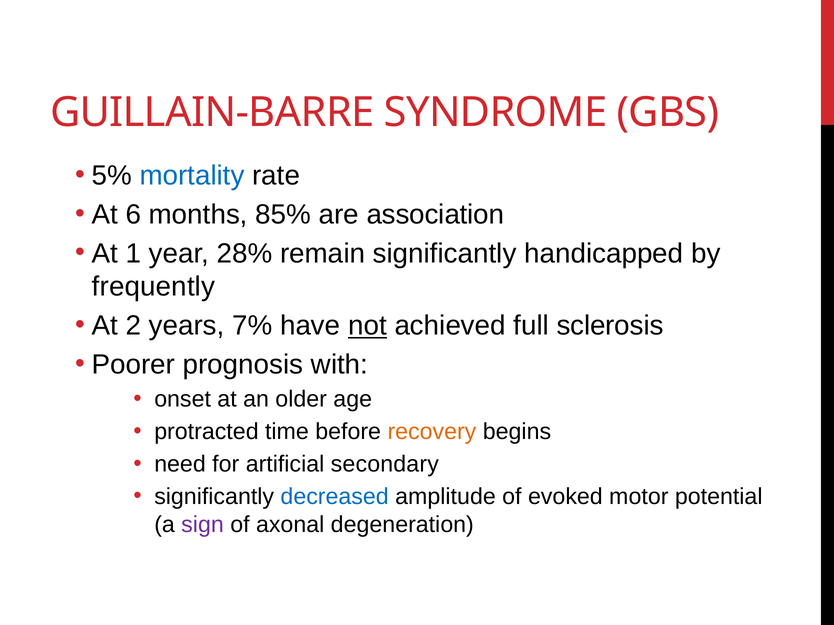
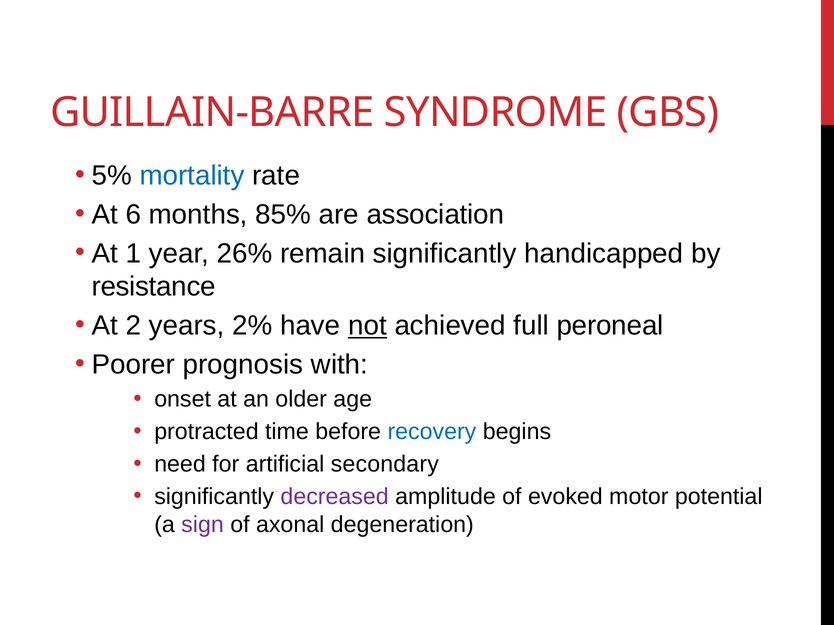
28%: 28% -> 26% (245, 254)
frequently: frequently -> resistance (154, 287)
7%: 7% -> 2% (252, 326)
sclerosis: sclerosis -> peroneal (610, 326)
recovery colour: orange -> blue (432, 432)
decreased colour: blue -> purple (335, 497)
